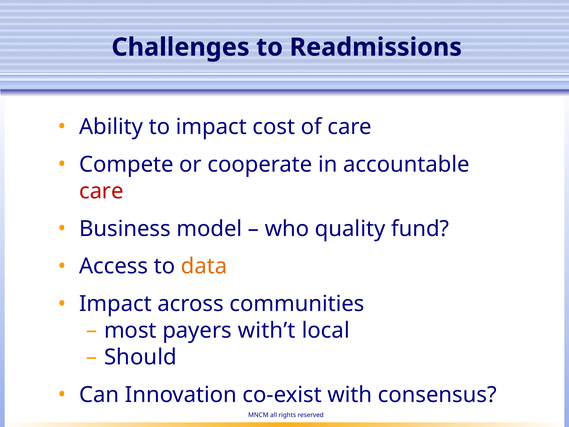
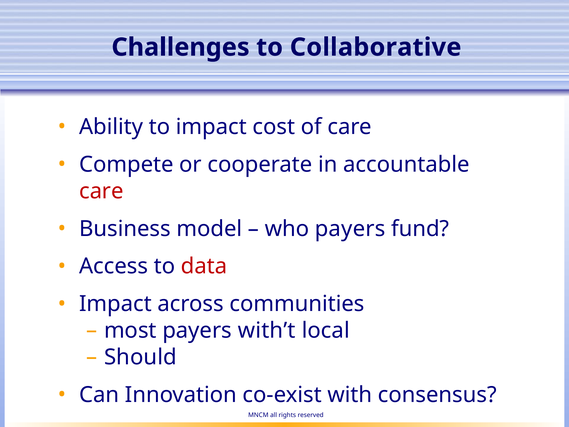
Readmissions: Readmissions -> Collaborative (376, 47)
who quality: quality -> payers (350, 229)
data colour: orange -> red (204, 266)
